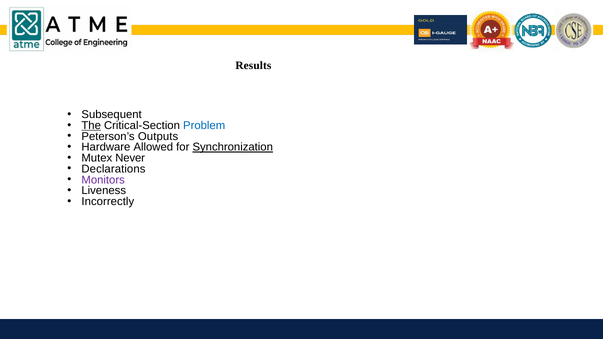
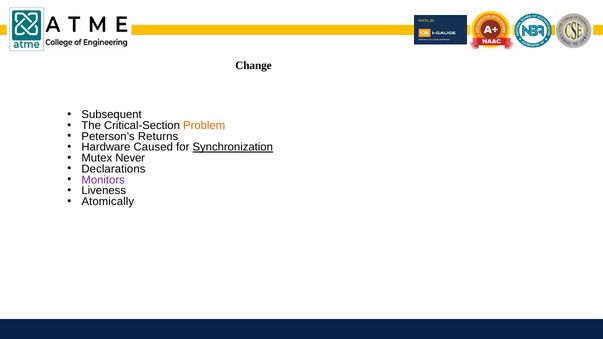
Results: Results -> Change (253, 65)
The underline: present -> none (91, 126)
Problem colour: blue -> orange (204, 126)
Outputs: Outputs -> Returns (158, 136)
Allowed: Allowed -> Caused (153, 147)
Incorrectly: Incorrectly -> Atomically (108, 202)
